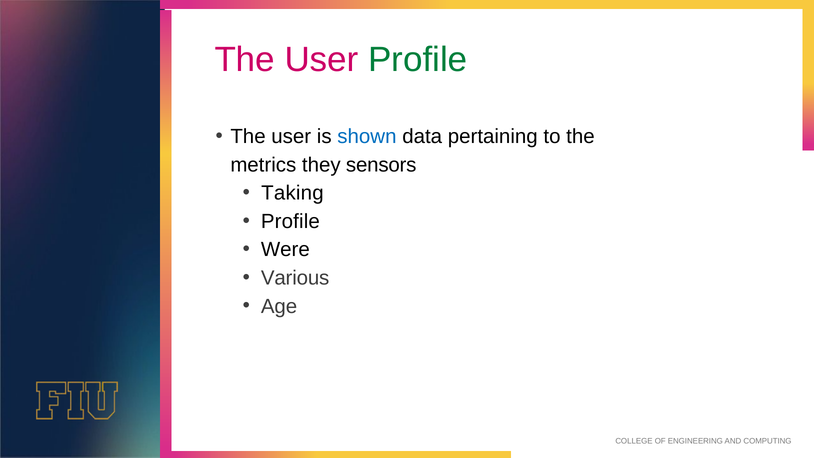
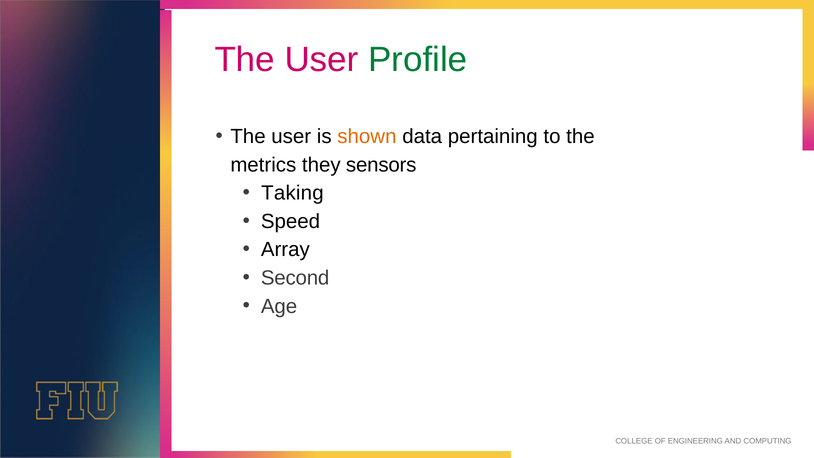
shown colour: blue -> orange (367, 137)
Profile: Profile -> Speed (290, 221)
Were: Were -> Array (285, 250)
Various: Various -> Second (295, 278)
